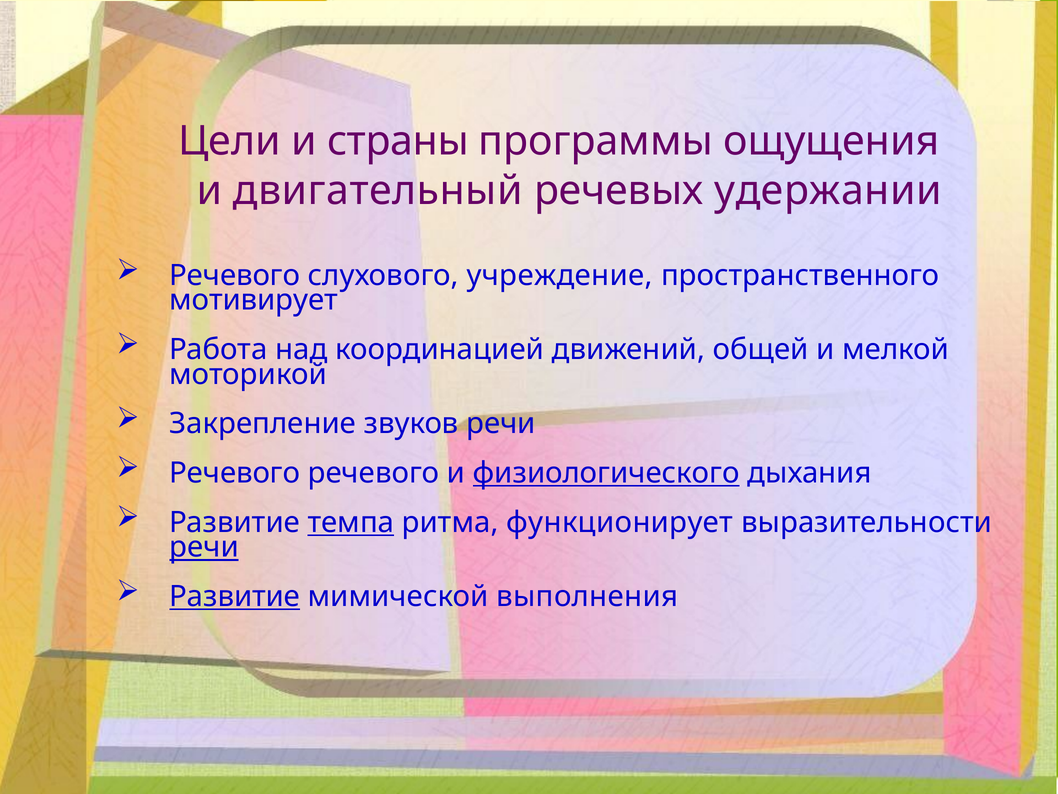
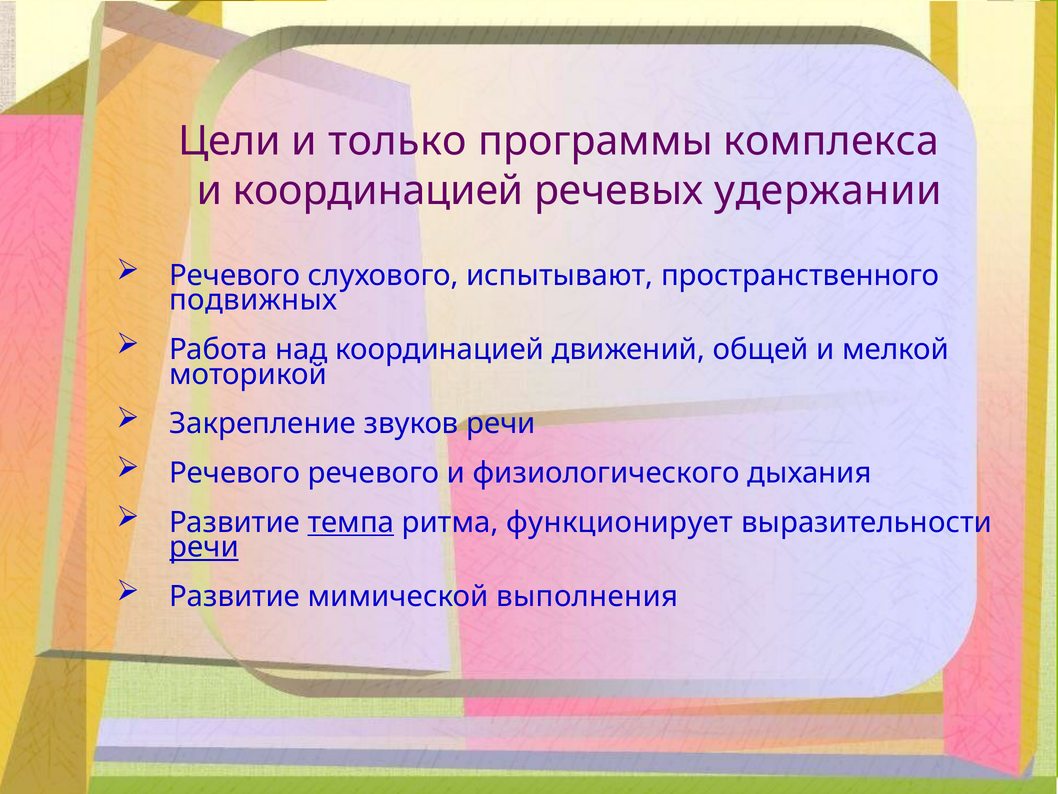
страны: страны -> только (398, 141)
ощущения: ощущения -> комплекса (831, 141)
и двигательный: двигательный -> координацией (378, 191)
учреждение: учреждение -> испытывают (560, 275)
мотивирует: мотивирует -> подвижных (253, 300)
физиологического underline: present -> none (606, 473)
Развитие underline: present -> none (235, 596)
